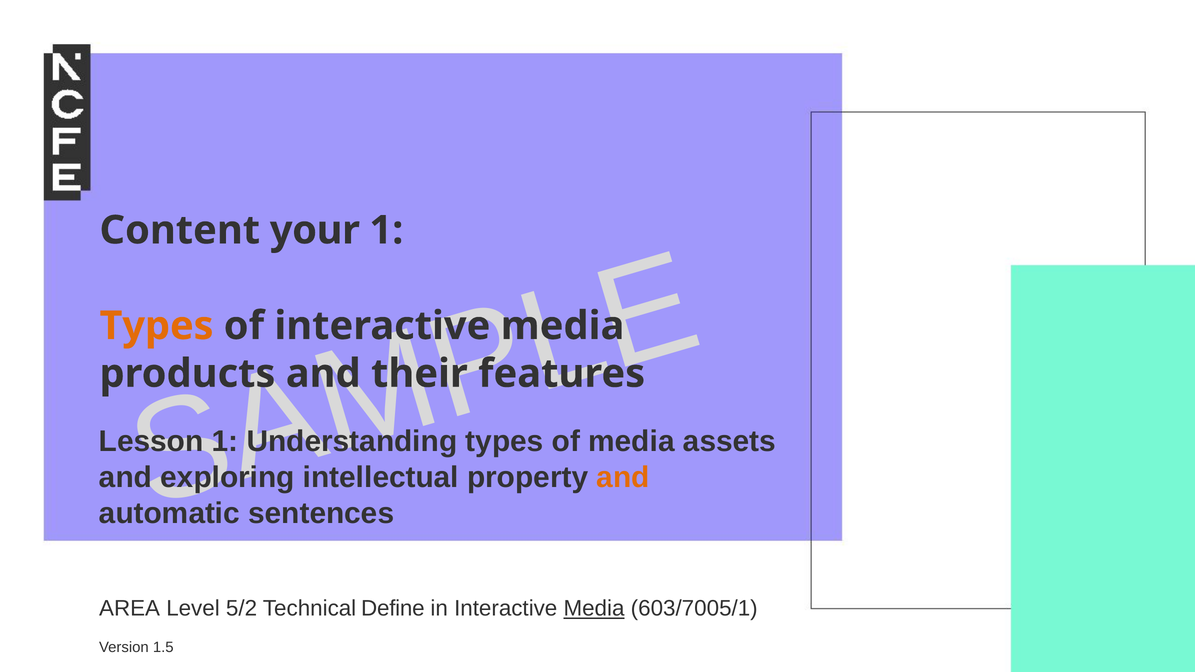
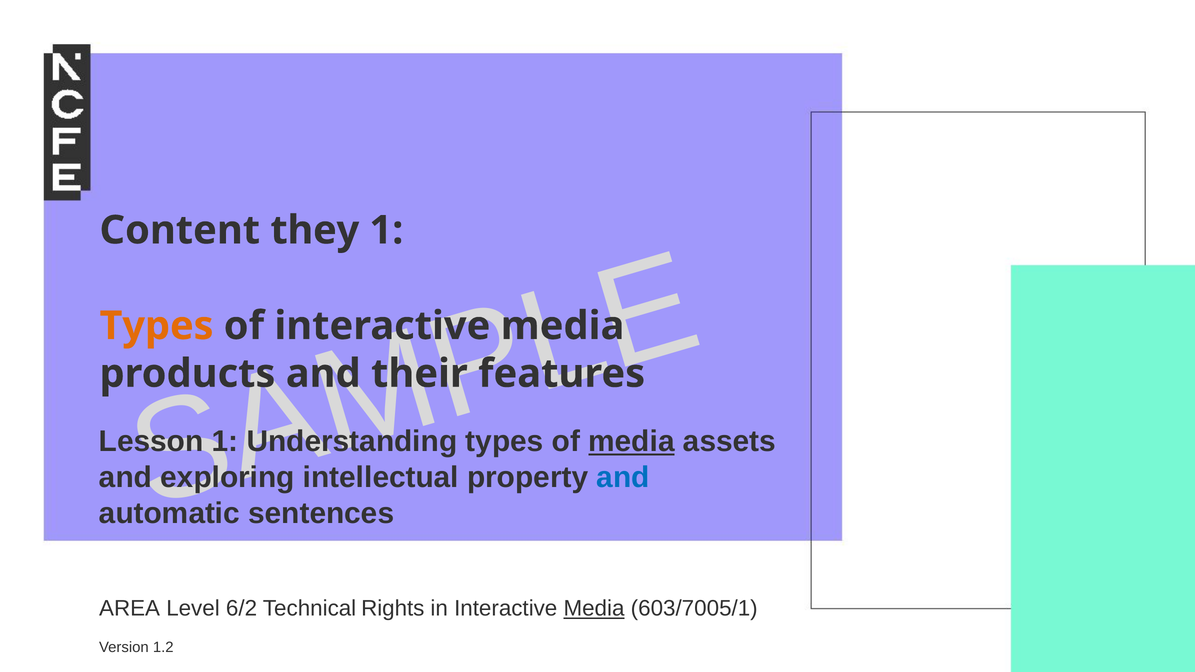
your: your -> they (315, 230)
media underline: none -> present (631, 442)
and colour: orange -> blue (623, 477)
5/2: 5/2 -> 6/2 (242, 609)
Define: Define -> Rights (393, 609)
1.5: 1.5 -> 1.2 (163, 648)
